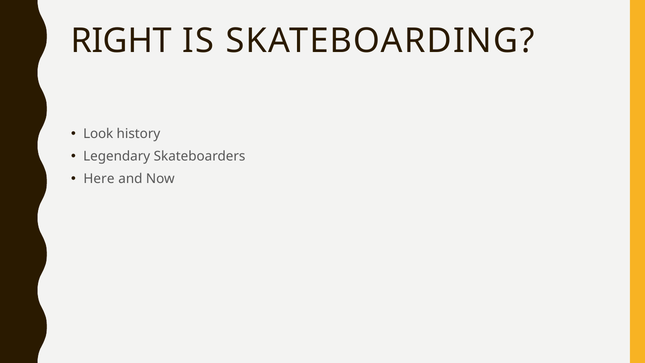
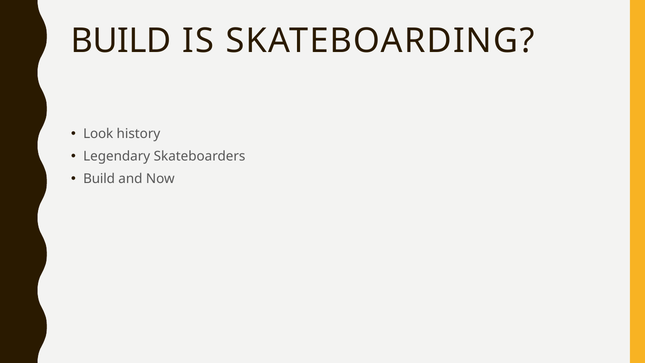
RIGHT: RIGHT -> BUILD (121, 41)
Here: Here -> Build (99, 179)
